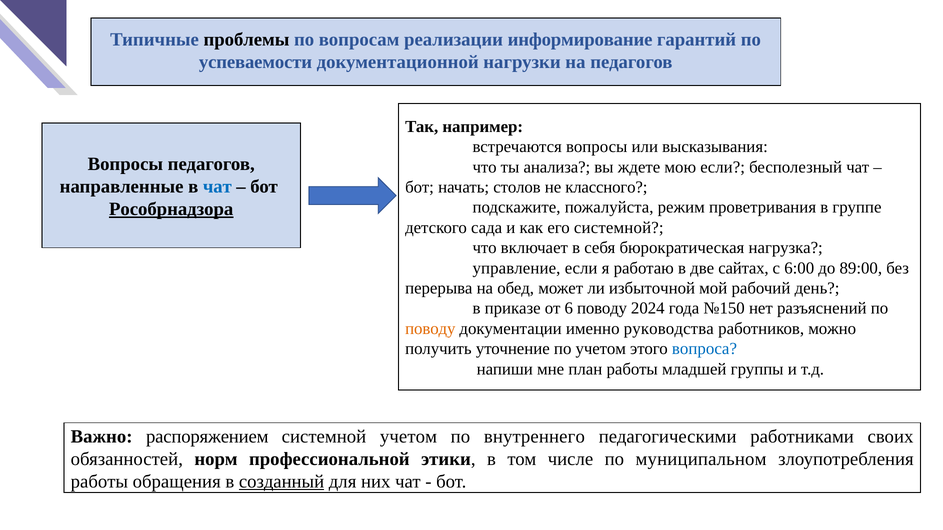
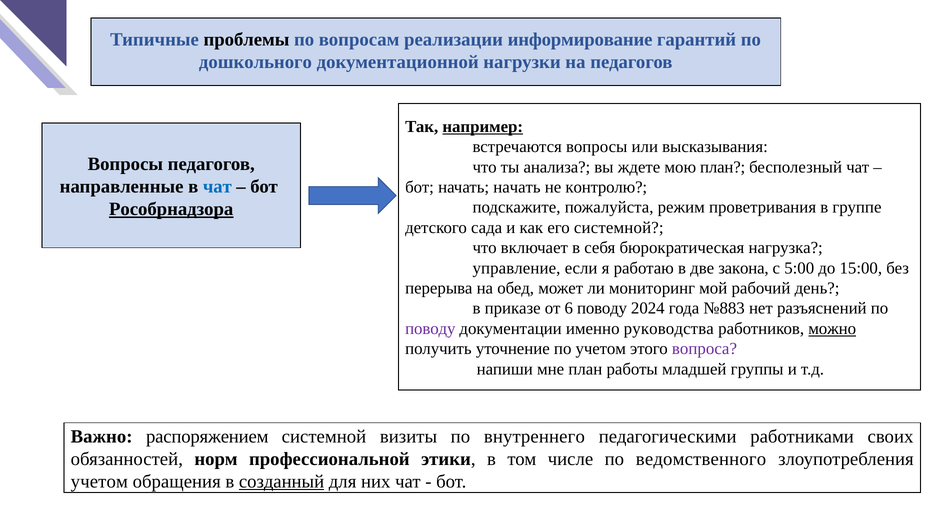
успеваемости: успеваемости -> дошкольного (255, 62)
например underline: none -> present (483, 127)
мою если: если -> план (723, 167)
начать столов: столов -> начать (517, 187)
классного: классного -> контролю (606, 187)
сайтах: сайтах -> закона (743, 268)
6:00: 6:00 -> 5:00 (799, 268)
89:00: 89:00 -> 15:00 (861, 268)
избыточной: избыточной -> мониторинг (652, 288)
№150: №150 -> №883 (724, 309)
поводу colour: orange -> purple (430, 329)
можно underline: none -> present (832, 329)
вопроса colour: blue -> purple (704, 349)
системной учетом: учетом -> визиты (409, 437)
муниципальном: муниципальном -> ведомственного (701, 459)
работы: работы -> учетом (99, 482)
